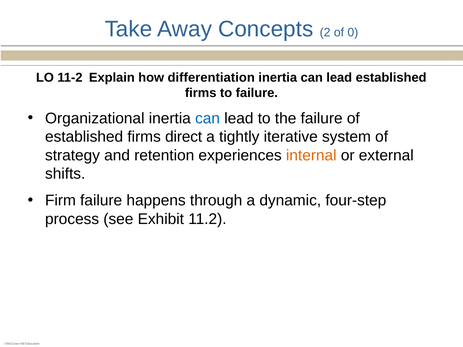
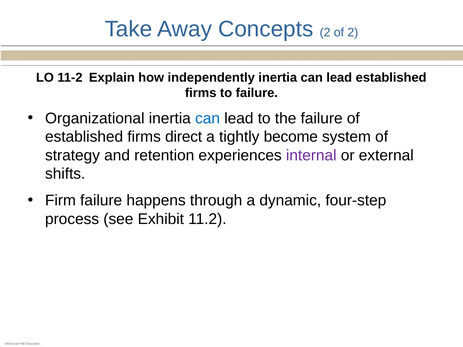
of 0: 0 -> 2 (353, 32)
differentiation: differentiation -> independently (211, 78)
iterative: iterative -> become (291, 137)
internal colour: orange -> purple (311, 155)
